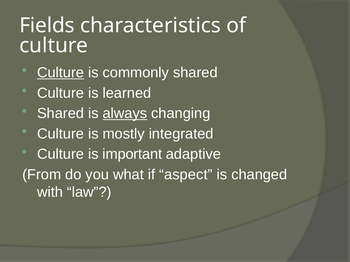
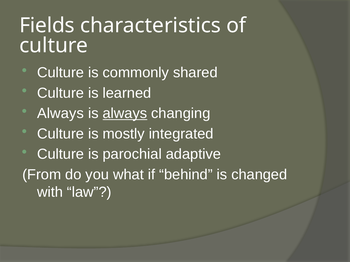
Culture underline: present -> none (61, 73)
Shared: Shared -> Always (60, 114)
important: important -> parochial (132, 154)
aspect: aspect -> behind (186, 175)
